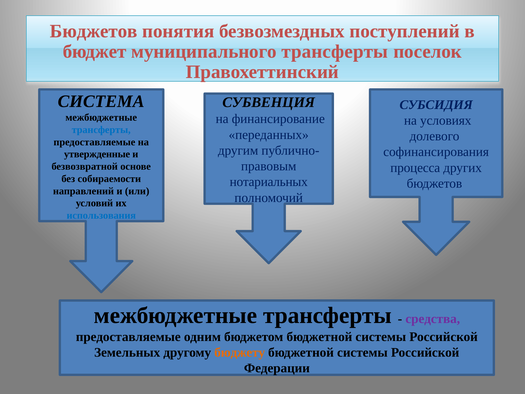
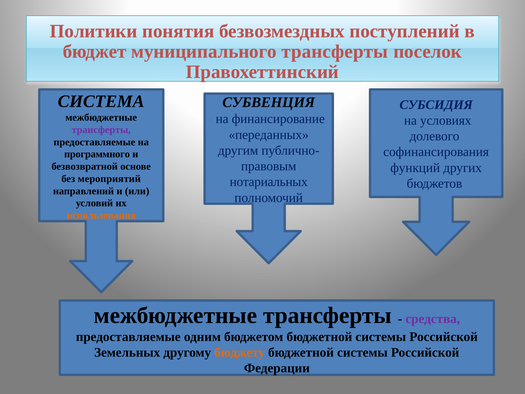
Бюджетов: Бюджетов -> Политики (94, 31)
трансферты colour: blue -> purple (101, 130)
утвержденные: утвержденные -> программного (97, 154)
процесса: процесса -> функций (415, 168)
собираемости: собираемости -> мероприятий (109, 179)
использования colour: blue -> orange (101, 215)
